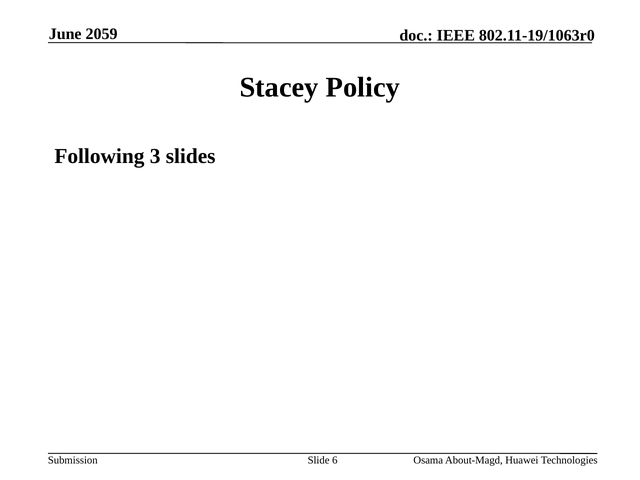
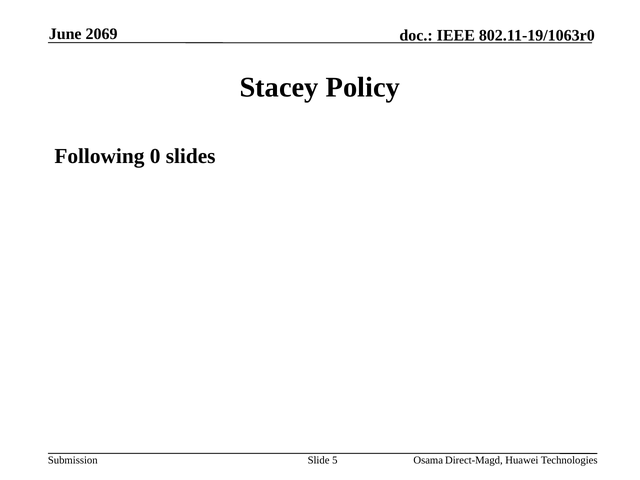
2059: 2059 -> 2069 (102, 34)
3: 3 -> 0 (155, 156)
6: 6 -> 5 (335, 460)
About-Magd: About-Magd -> Direct-Magd (474, 460)
